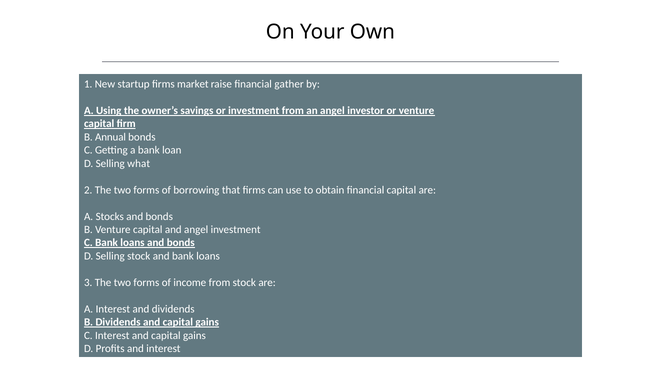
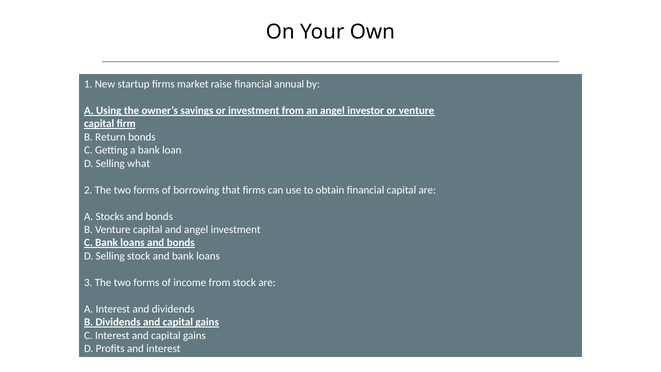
gather: gather -> annual (289, 84)
Annual: Annual -> Return (110, 137)
